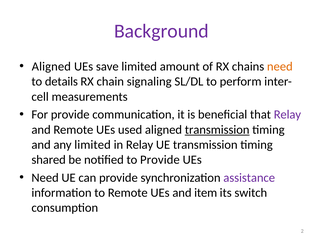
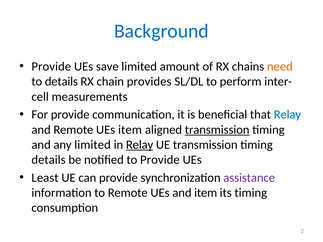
Background colour: purple -> blue (161, 31)
Aligned: Aligned -> Provide (51, 67)
signaling: signaling -> provides (149, 82)
Relay colour: purple -> blue (287, 115)
UEs used: used -> item (130, 130)
Relay underline: none -> present (140, 145)
shared: shared -> details (49, 160)
Need: Need -> Least (45, 178)
its switch: switch -> timing (251, 193)
